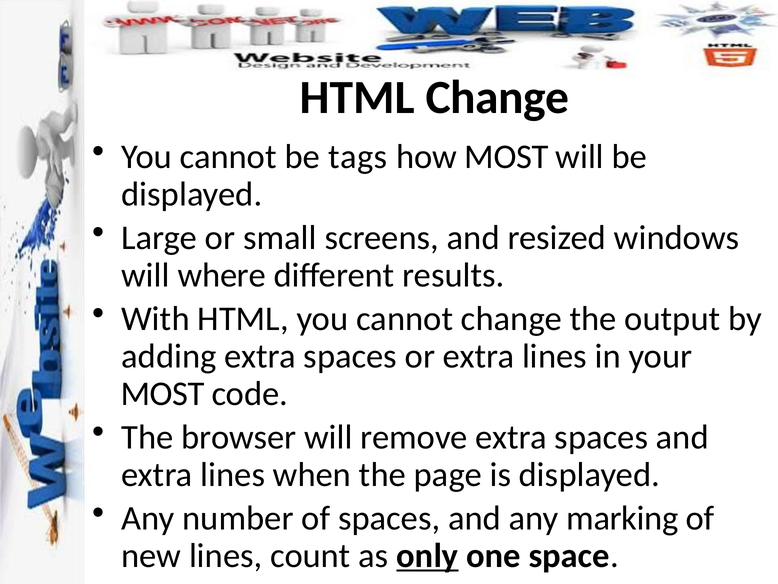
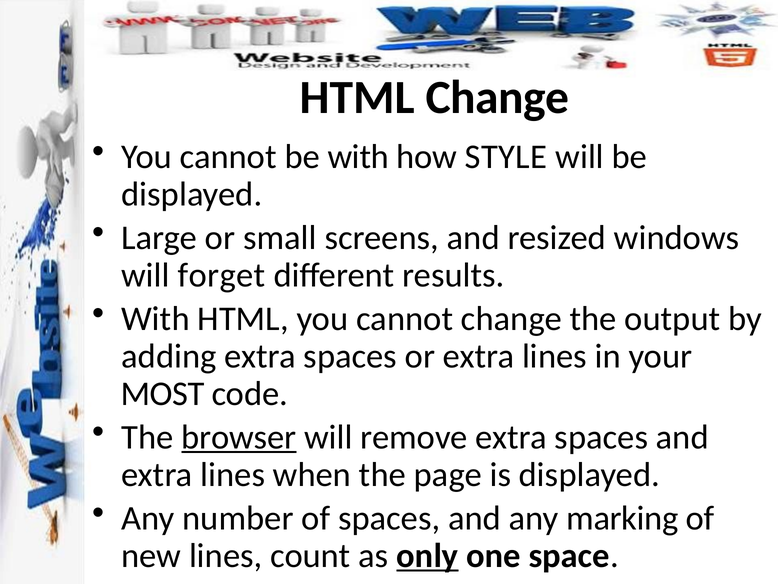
be tags: tags -> with (358, 157)
how MOST: MOST -> STYLE (506, 157)
where: where -> forget (221, 275)
browser underline: none -> present (239, 437)
